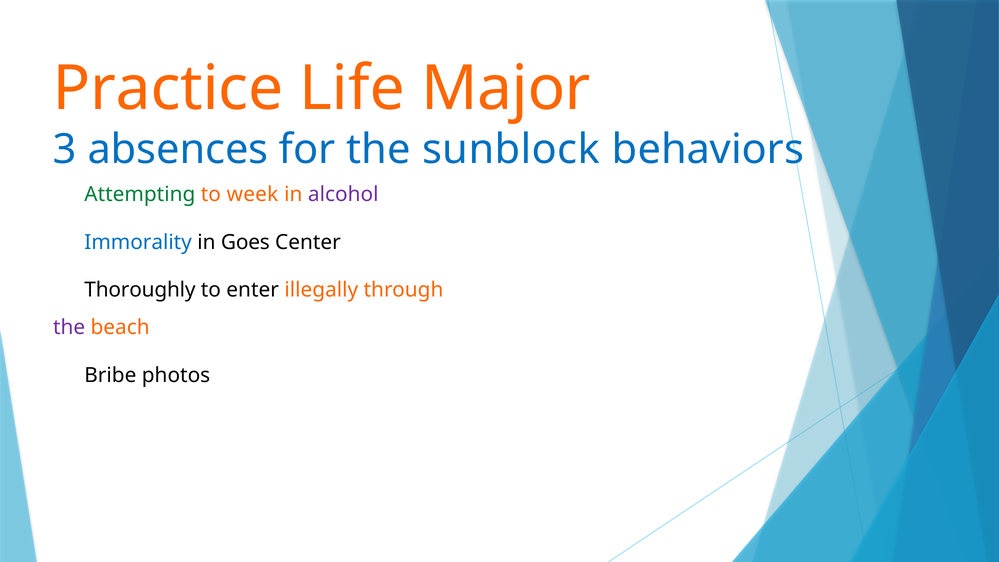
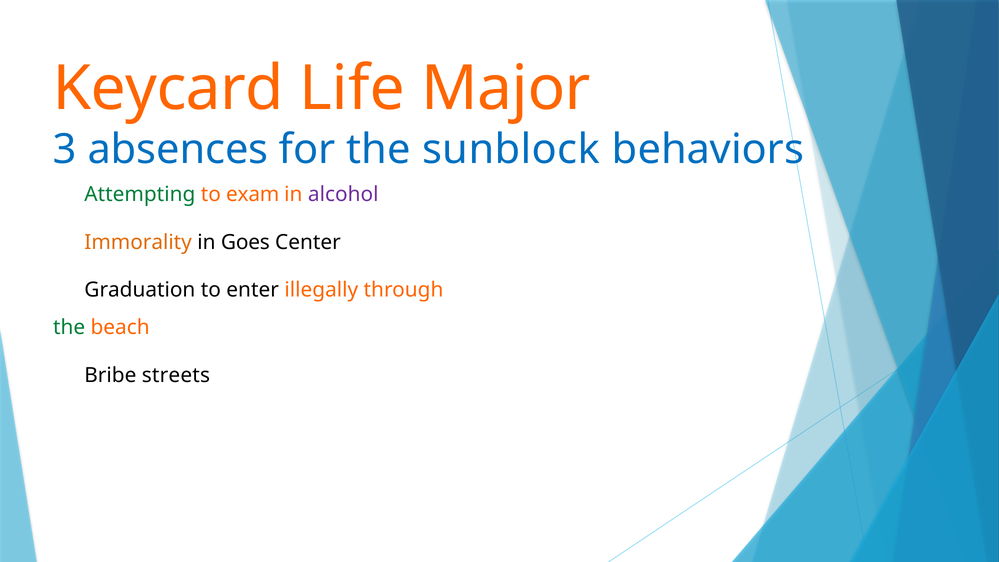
Practice: Practice -> Keycard (168, 88)
week: week -> exam (253, 194)
Immorality colour: blue -> orange (138, 242)
Thoroughly: Thoroughly -> Graduation (140, 290)
the colour: purple -> green (69, 327)
photos: photos -> streets (176, 375)
